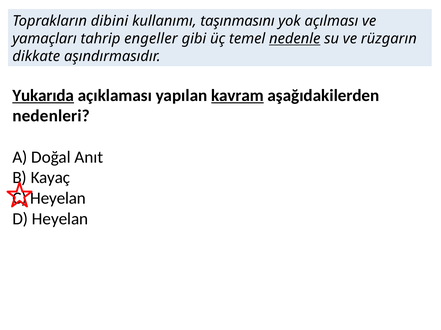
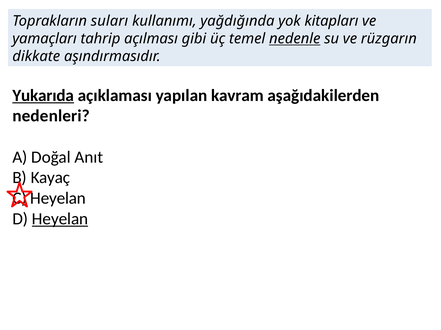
dibini: dibini -> suları (109, 21)
taşınmasını: taşınmasını -> yağdığında (237, 21)
açılması: açılması -> kitapları (331, 21)
engeller: engeller -> açılması (151, 39)
kavram underline: present -> none (238, 96)
Heyelan underline: none -> present (60, 219)
